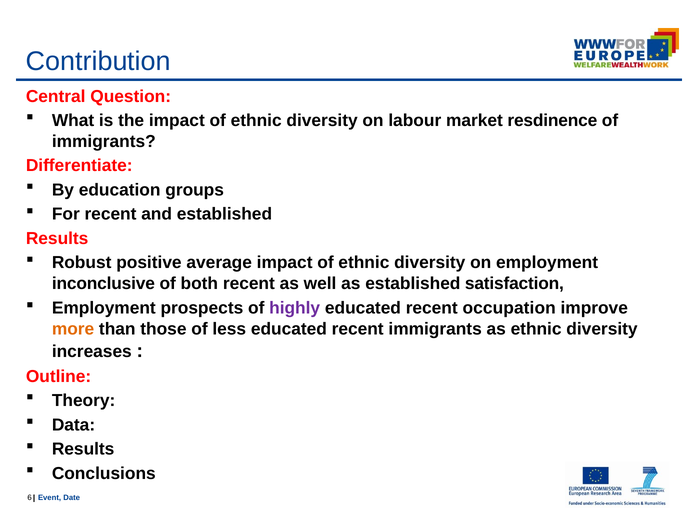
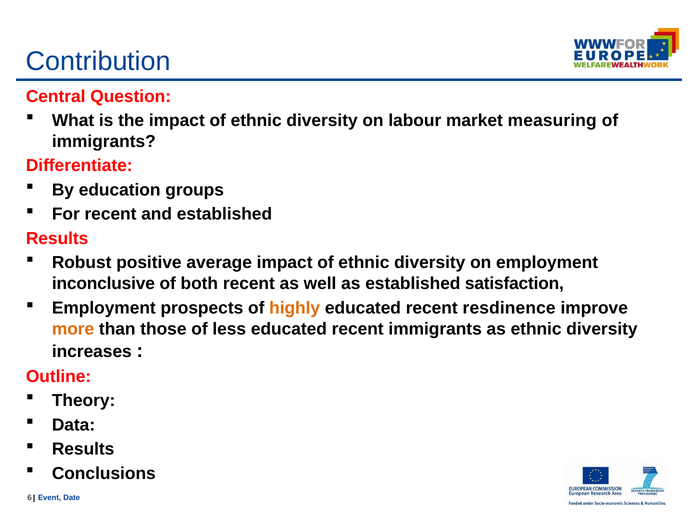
resdinence: resdinence -> measuring (552, 120)
highly colour: purple -> orange (295, 308)
occupation: occupation -> resdinence (509, 308)
